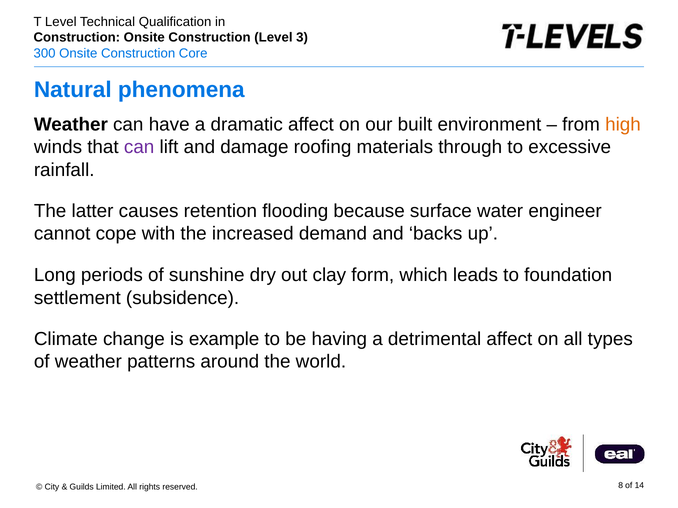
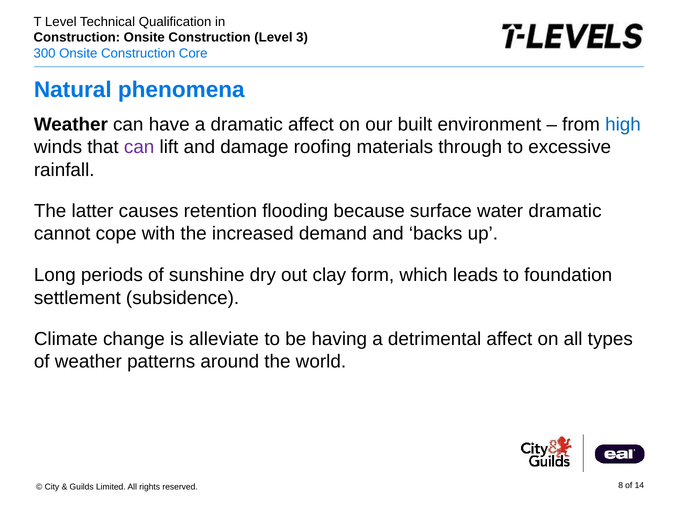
high colour: orange -> blue (623, 125)
water engineer: engineer -> dramatic (565, 211)
example: example -> alleviate (224, 340)
